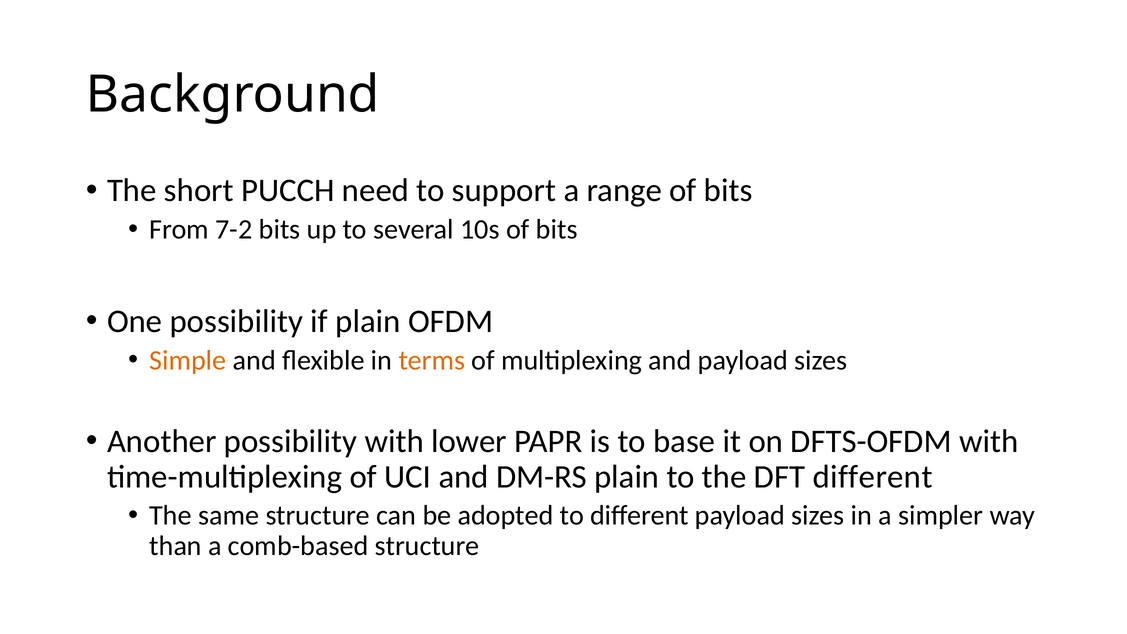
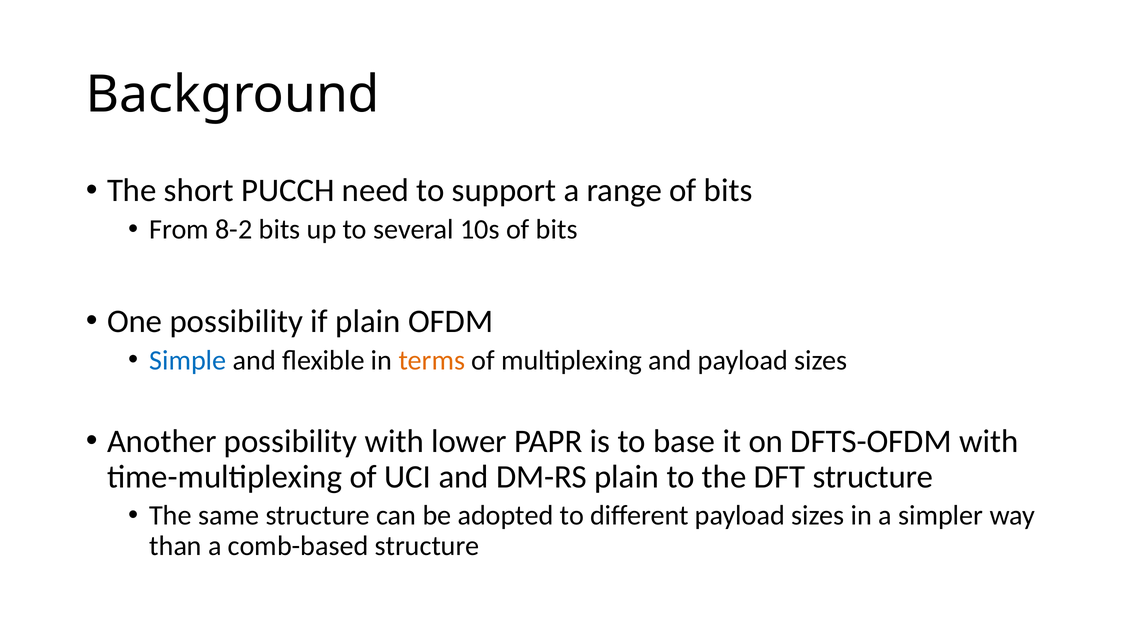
7-2: 7-2 -> 8-2 (234, 229)
Simple colour: orange -> blue (188, 360)
DFT different: different -> structure (873, 477)
